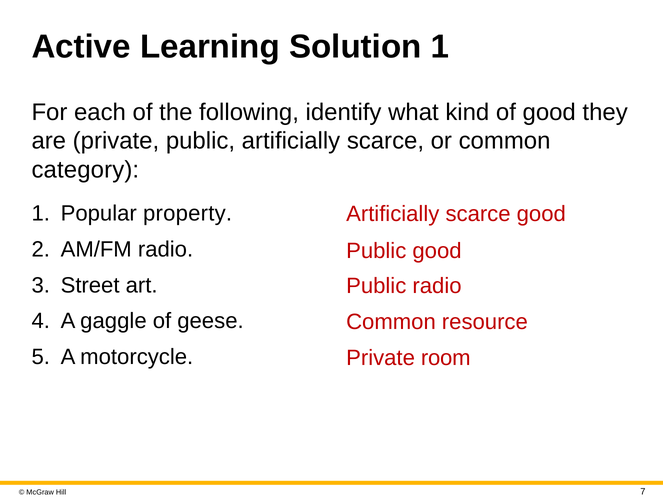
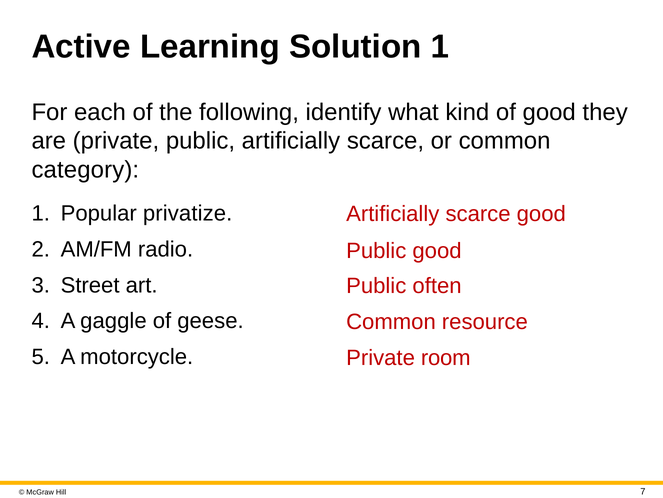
property: property -> privatize (188, 213)
Public radio: radio -> often (437, 286)
